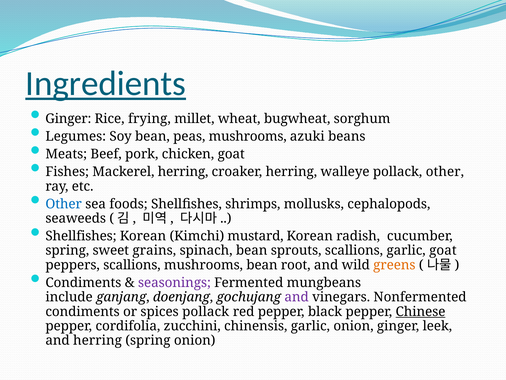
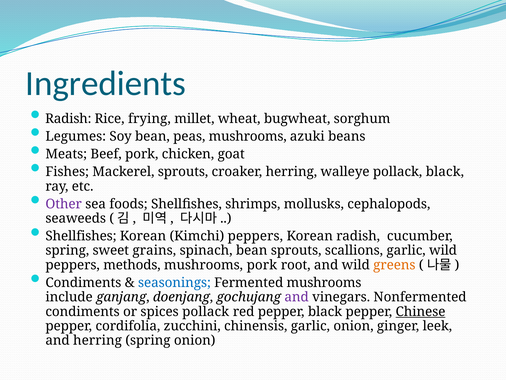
Ingredients underline: present -> none (106, 84)
Ginger: Ginger -> Radish (68, 119)
Mackerel herring: herring -> sprouts (183, 172)
pollack other: other -> black (445, 172)
Other colour: blue -> purple (64, 204)
Kimchi mustard: mustard -> peppers (255, 236)
garlic goat: goat -> wild (443, 250)
peppers scallions: scallions -> methods (132, 265)
mushrooms bean: bean -> pork (262, 265)
seasonings colour: purple -> blue (174, 282)
Fermented mungbeans: mungbeans -> mushrooms (324, 282)
